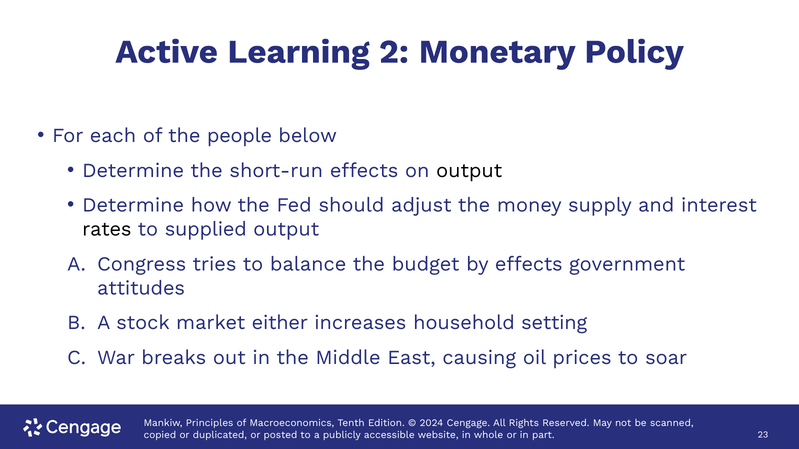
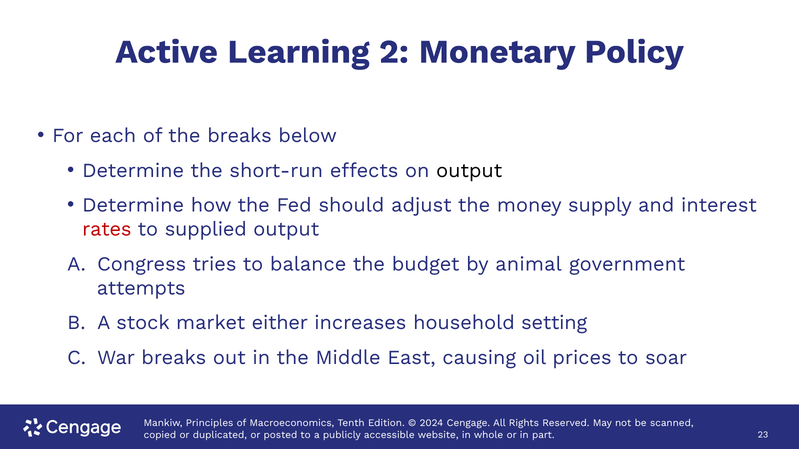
the people: people -> breaks (240, 136)
rates colour: black -> red (107, 230)
by effects: effects -> animal (529, 264)
attitudes: attitudes -> attempts (141, 288)
